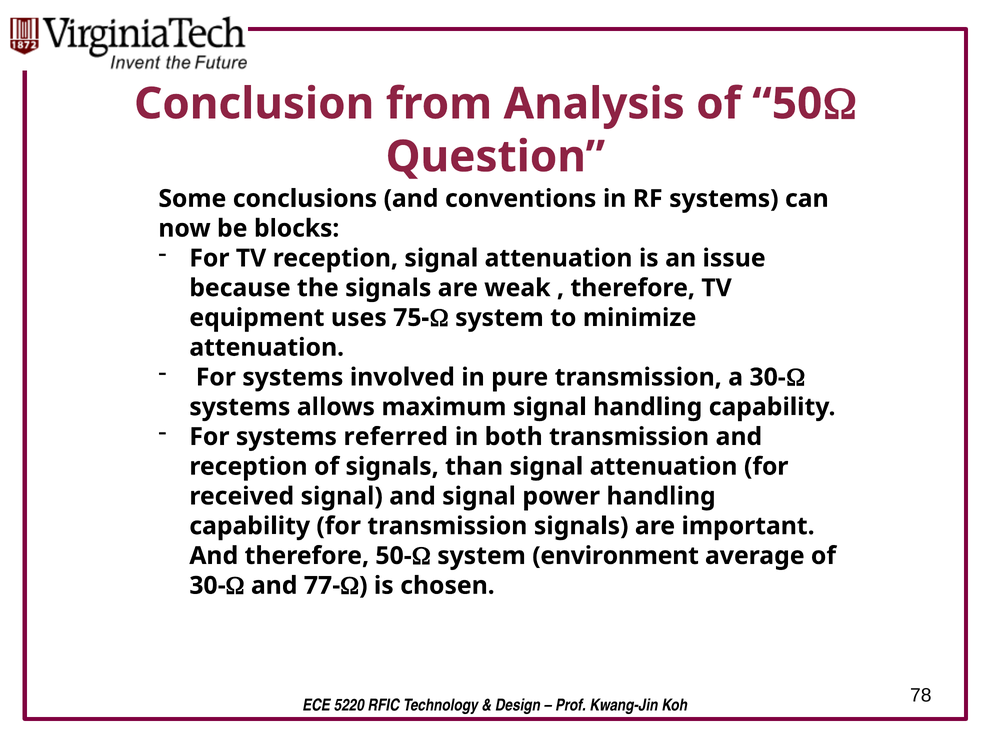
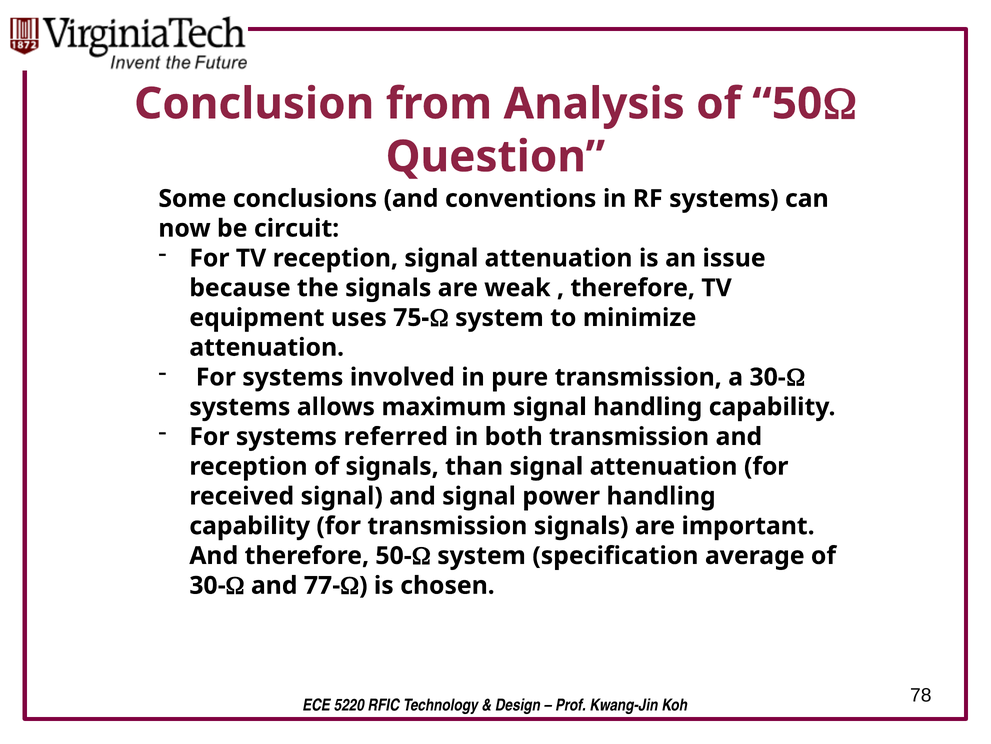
blocks: blocks -> circuit (297, 228)
environment: environment -> specification (615, 555)
